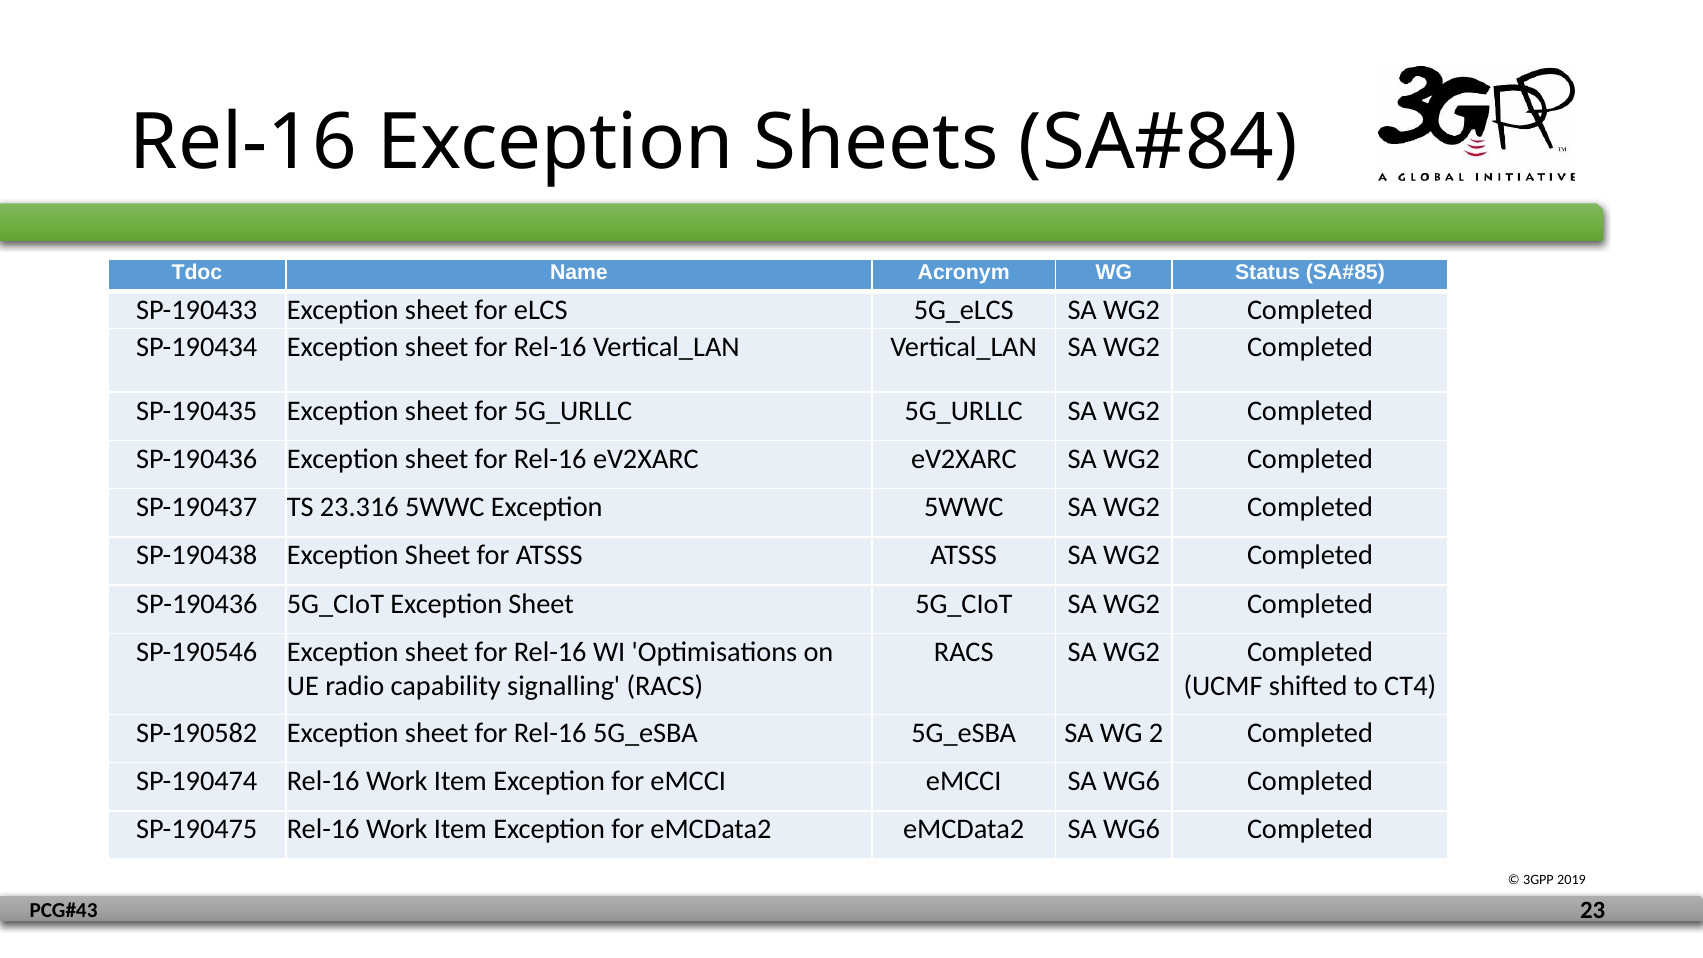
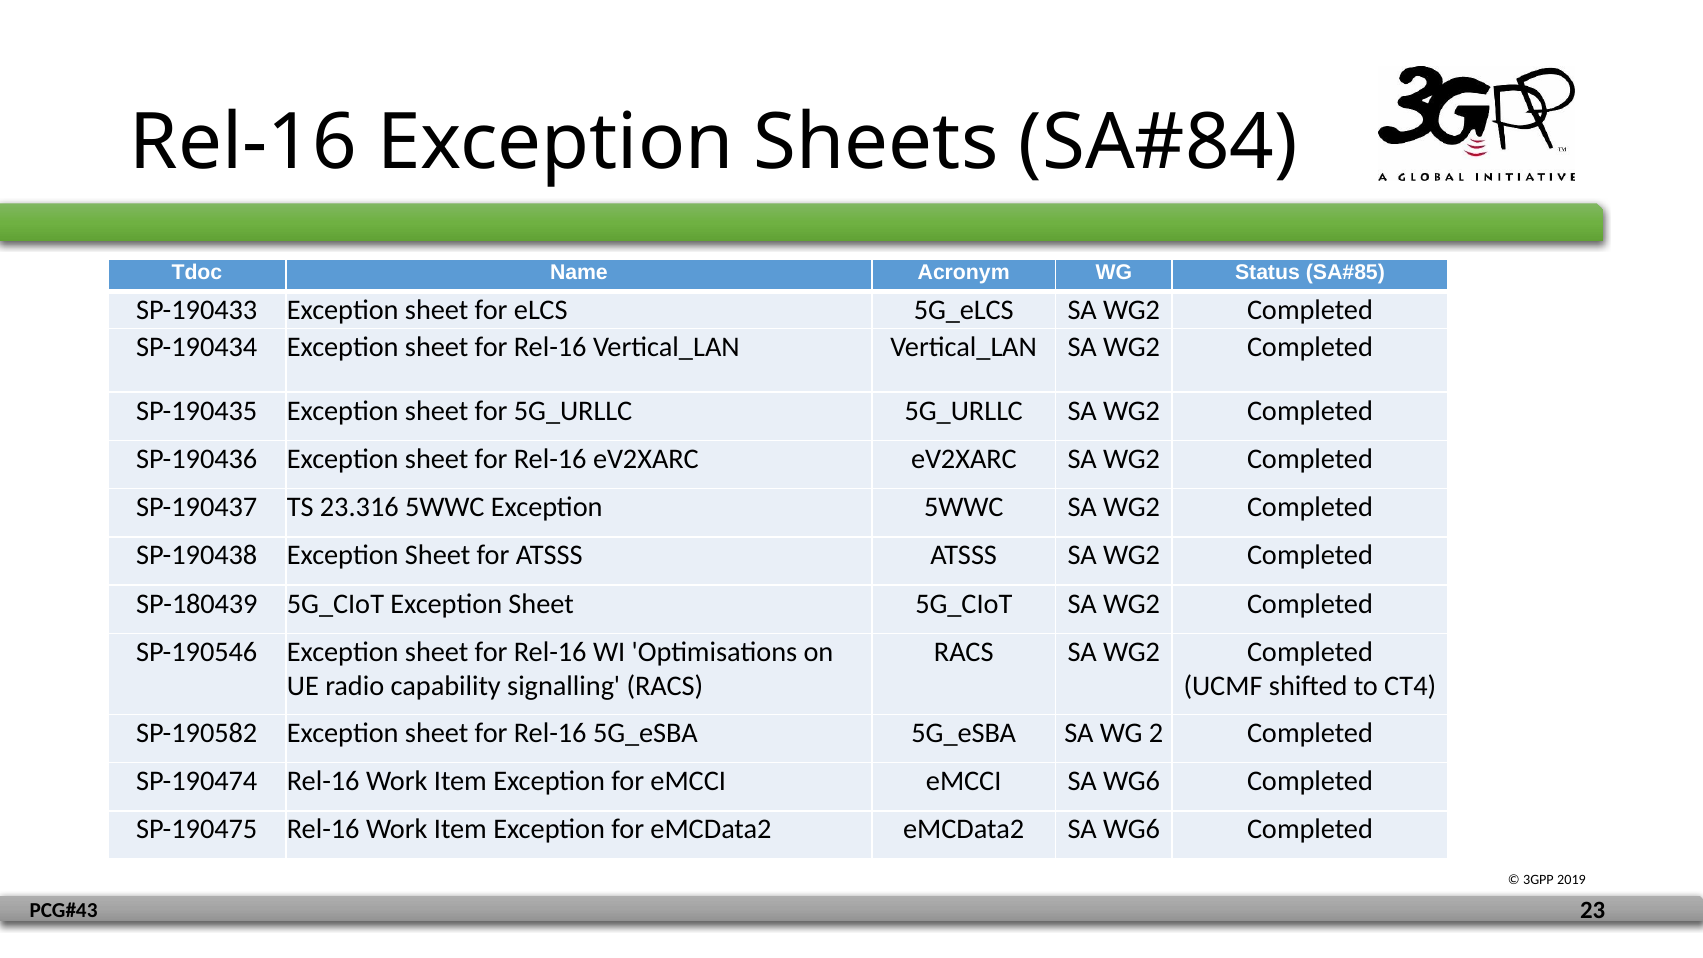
SP-190436: SP-190436 -> SP-180439 (197, 604)
